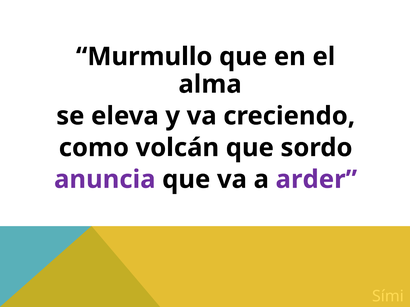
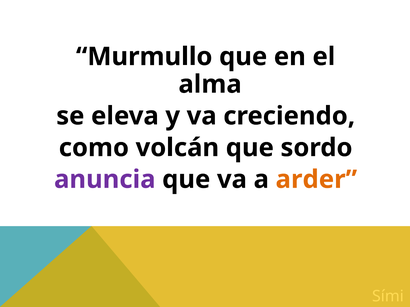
arder colour: purple -> orange (316, 180)
